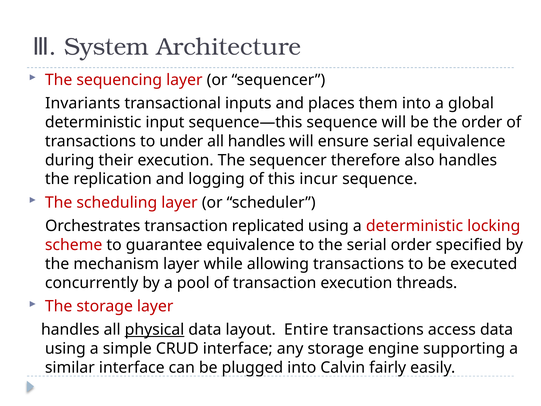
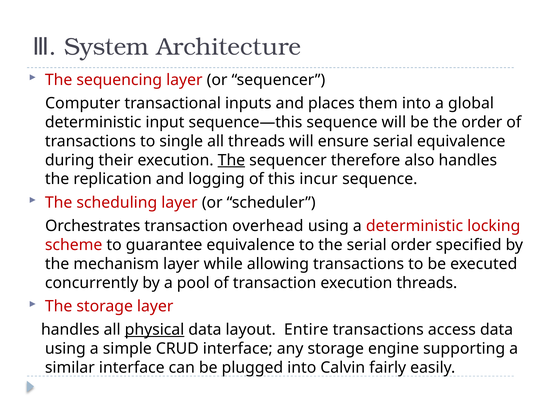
Invariants: Invariants -> Computer (83, 103)
under: under -> single (181, 141)
all handles: handles -> threads (257, 141)
The underline: none -> present (231, 160)
replicated: replicated -> overhead (268, 226)
